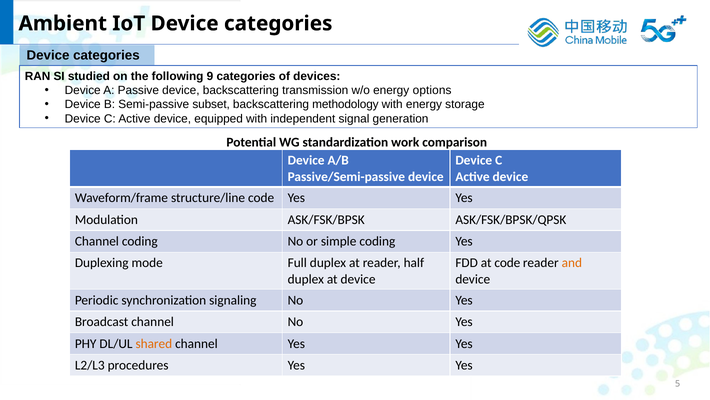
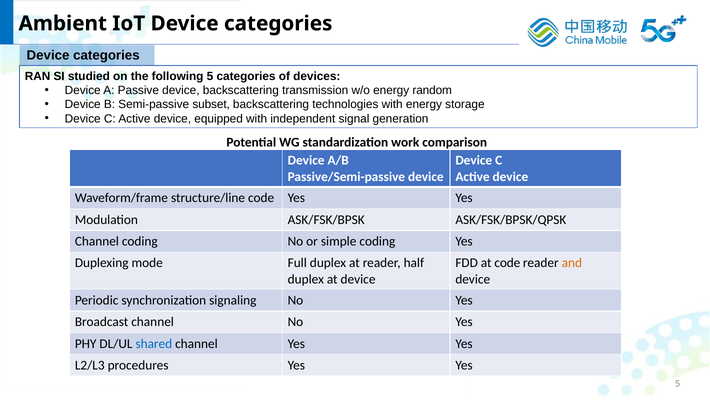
following 9: 9 -> 5 (210, 76)
options: options -> random (432, 90)
methodology: methodology -> technologies (345, 104)
shared colour: orange -> blue (154, 343)
